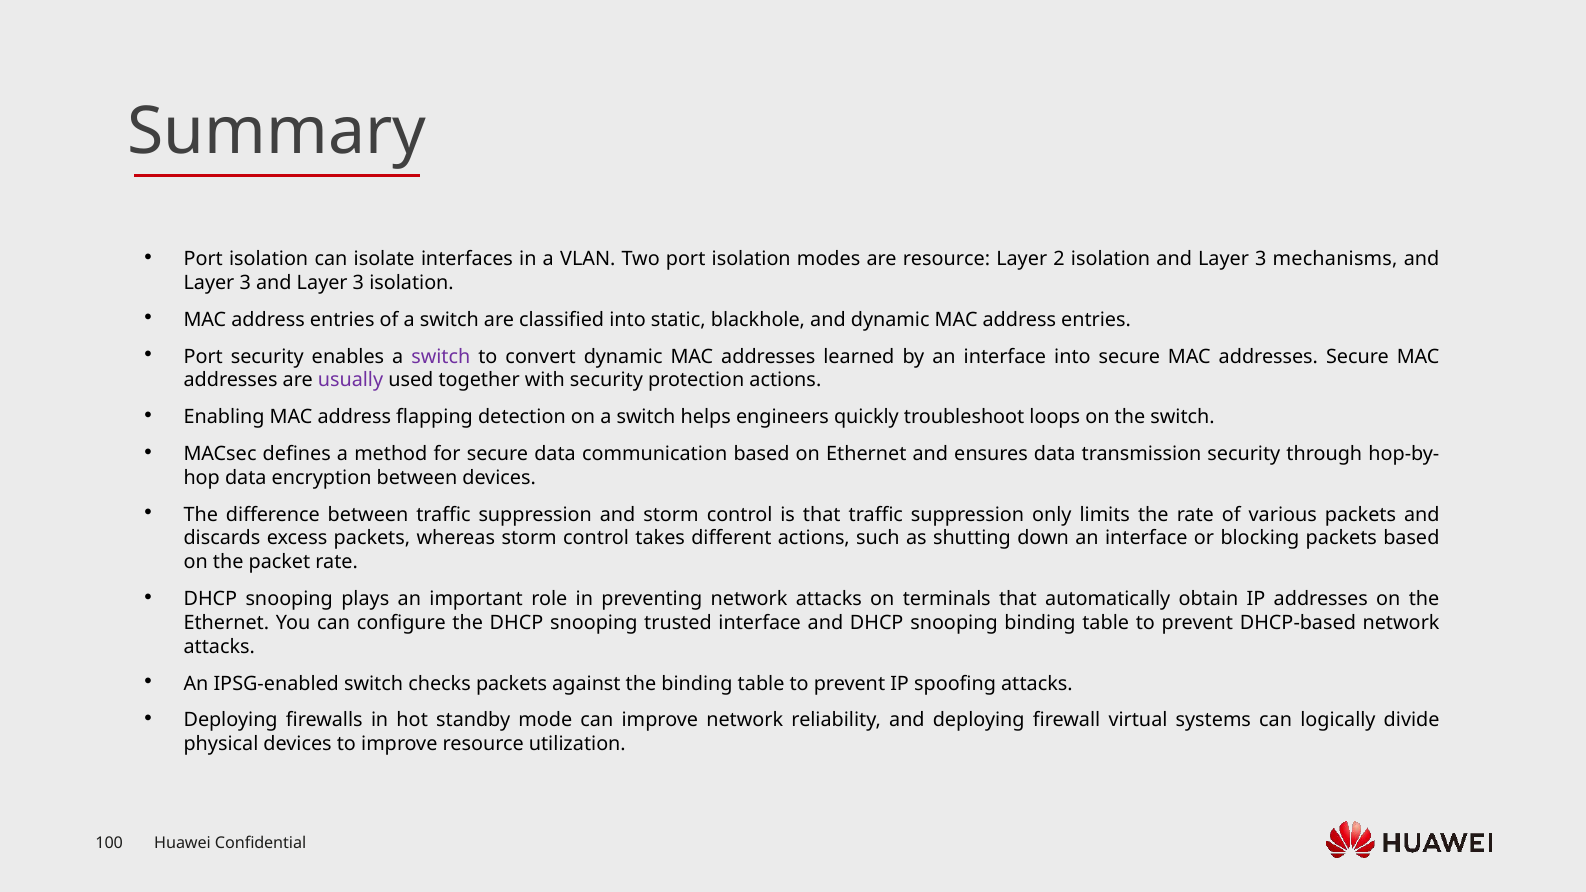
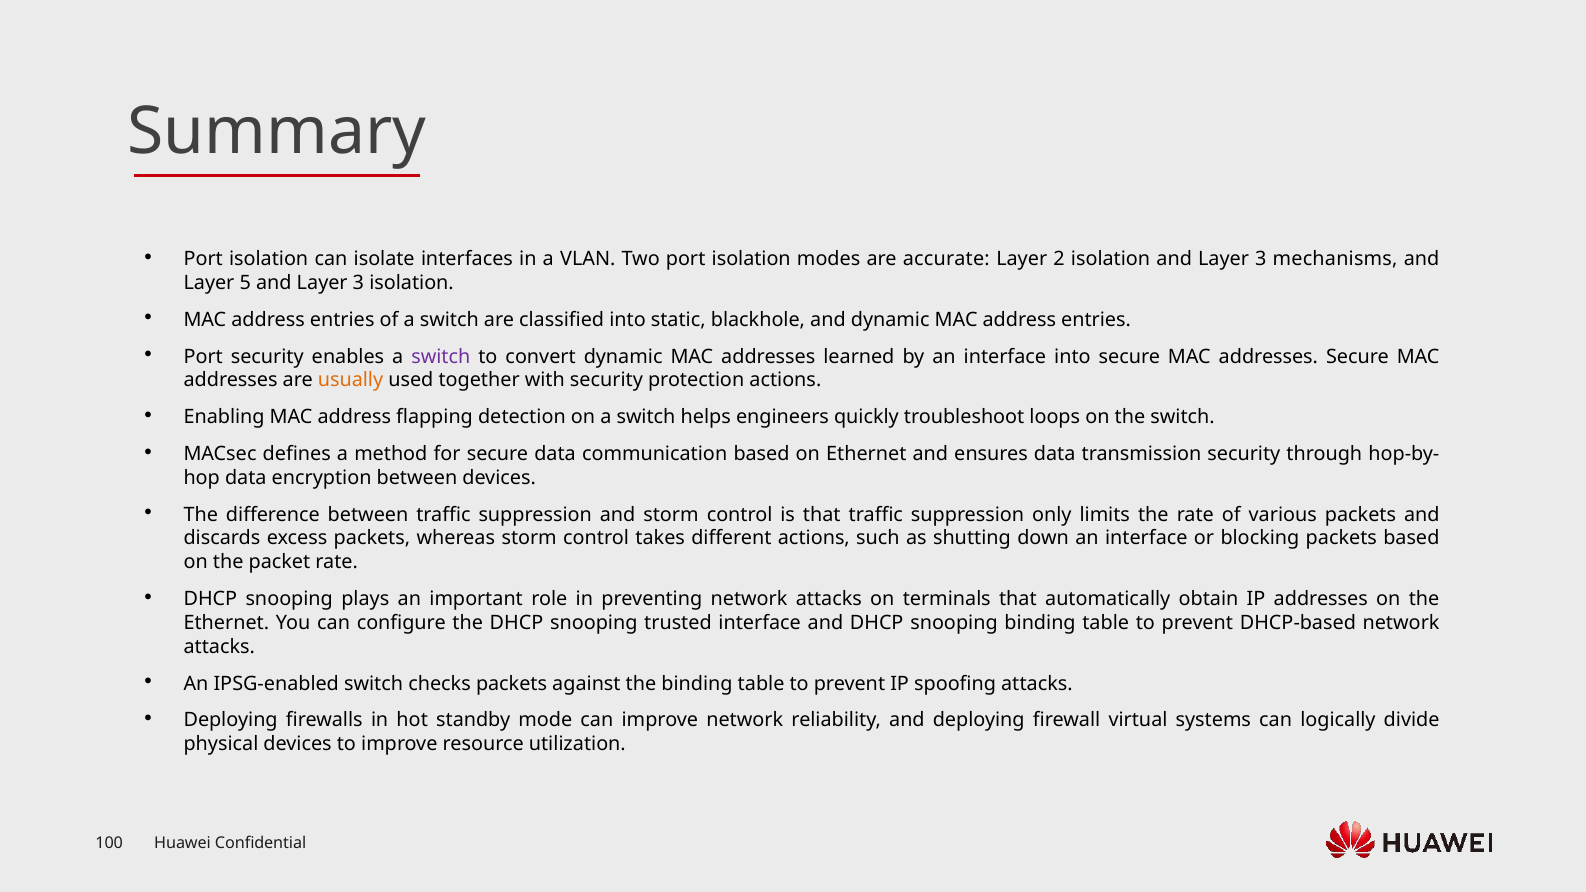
are resource: resource -> accurate (946, 259)
3: 3 -> 5 (245, 283)
usually colour: purple -> orange (351, 380)
